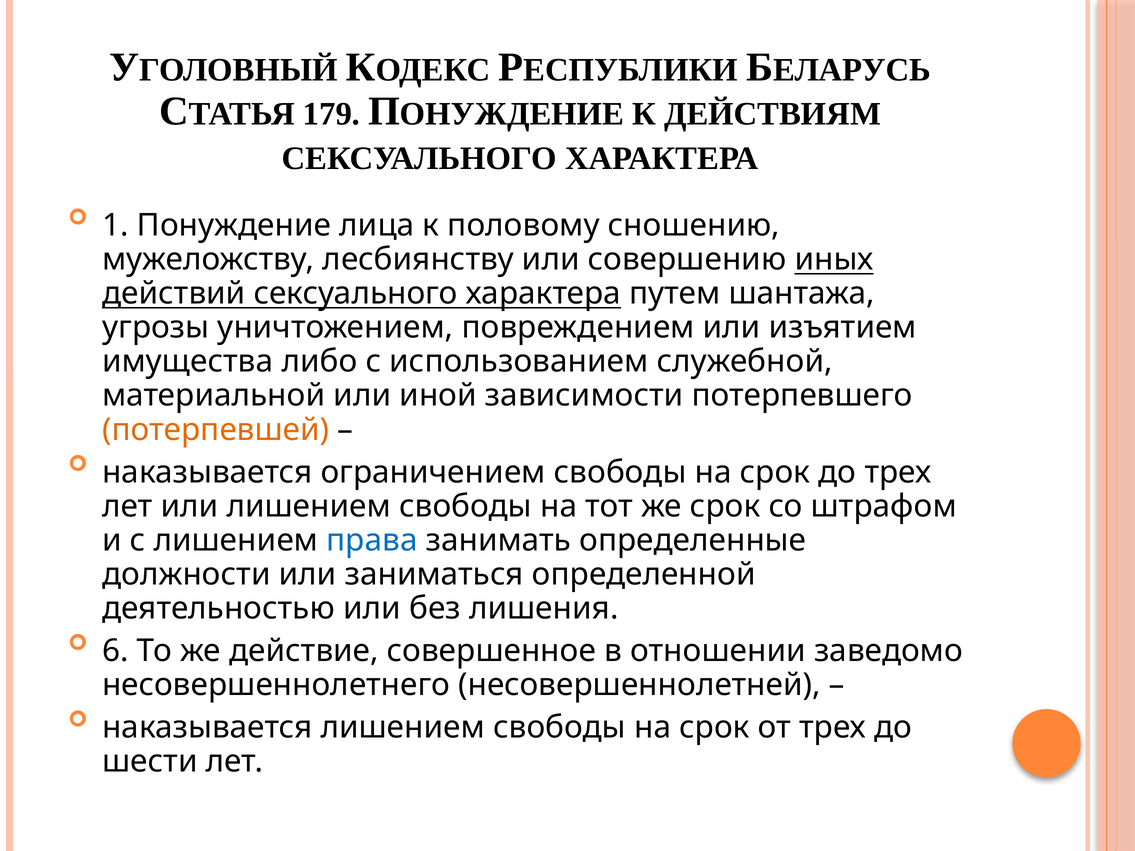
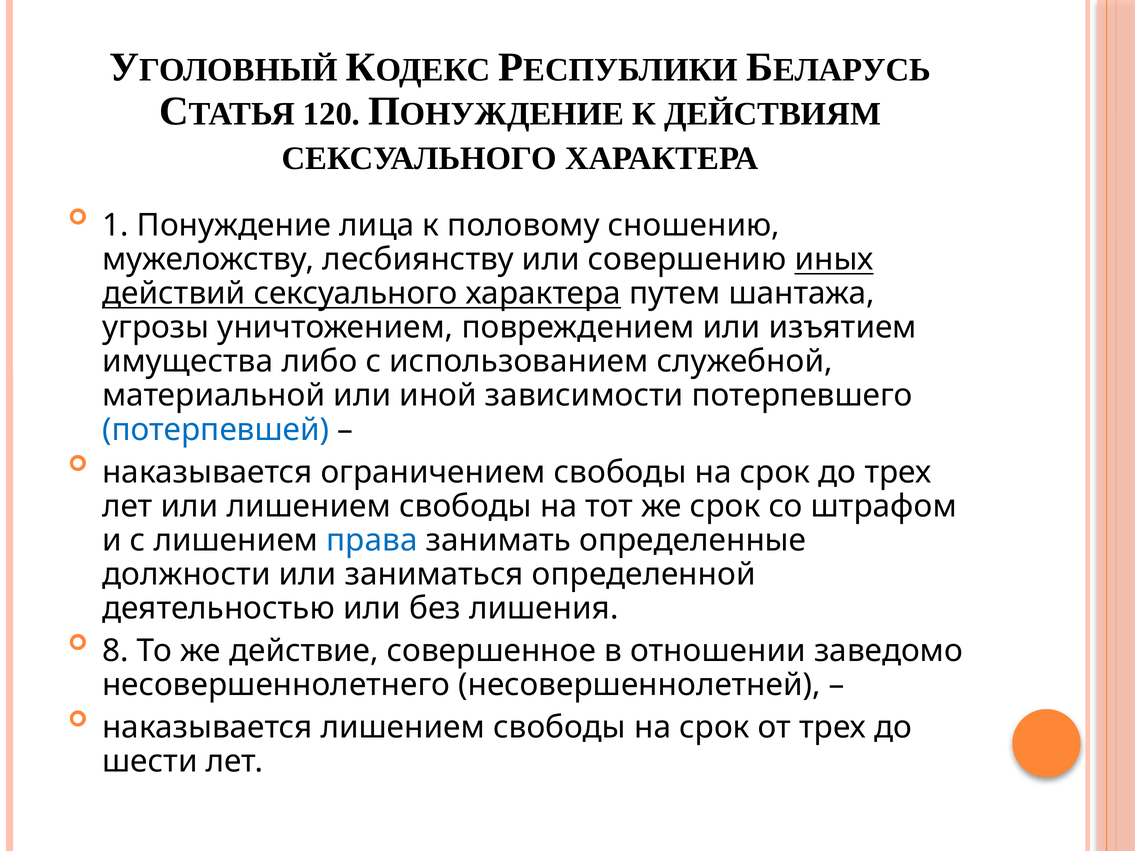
179: 179 -> 120 (332, 114)
потерпевшей colour: orange -> blue (216, 430)
6: 6 -> 8 (115, 651)
